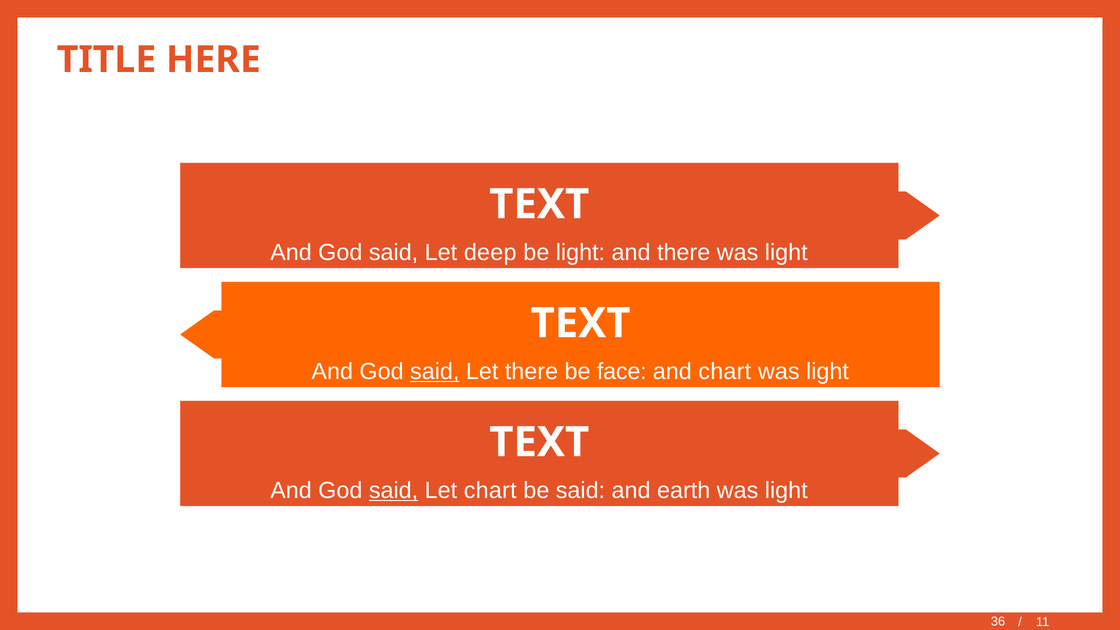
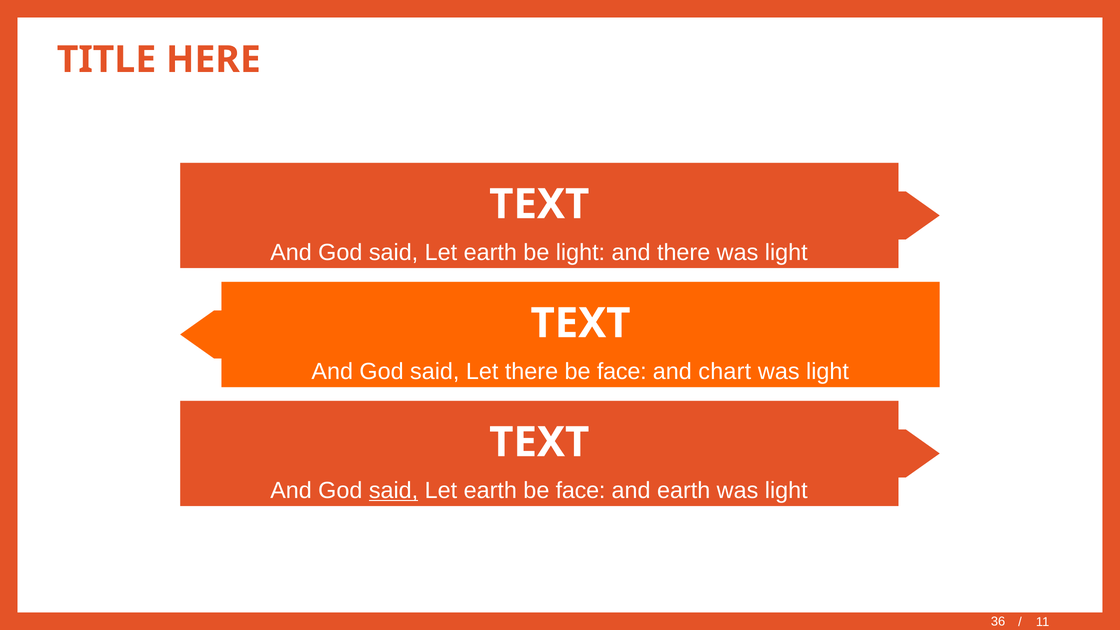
deep: deep -> earth (490, 252)
said underline: present -> none (435, 371)
chart: chart -> earth (490, 490)
said: said -> face (581, 490)
